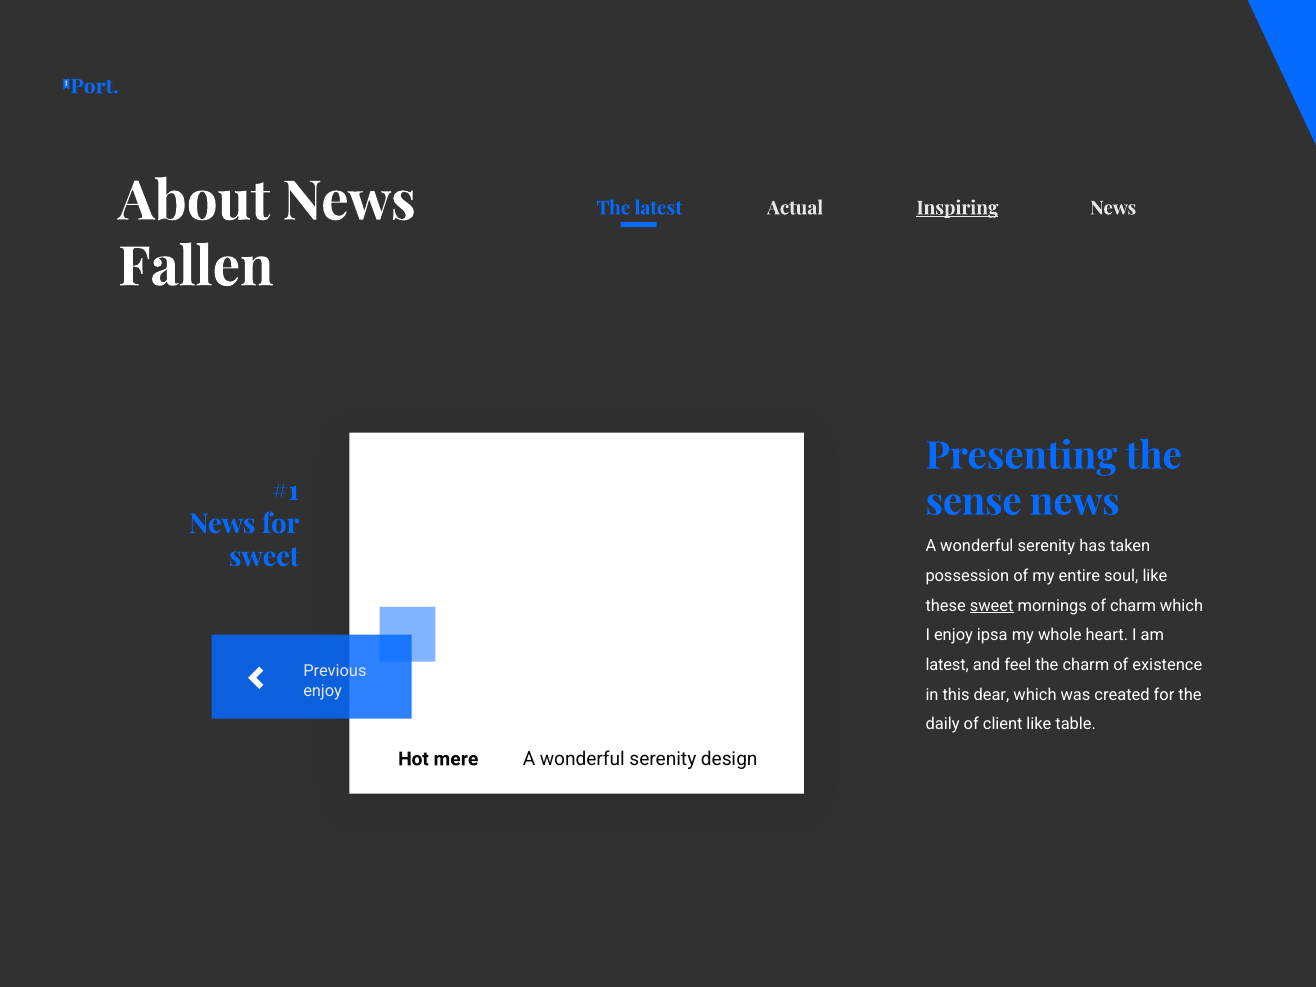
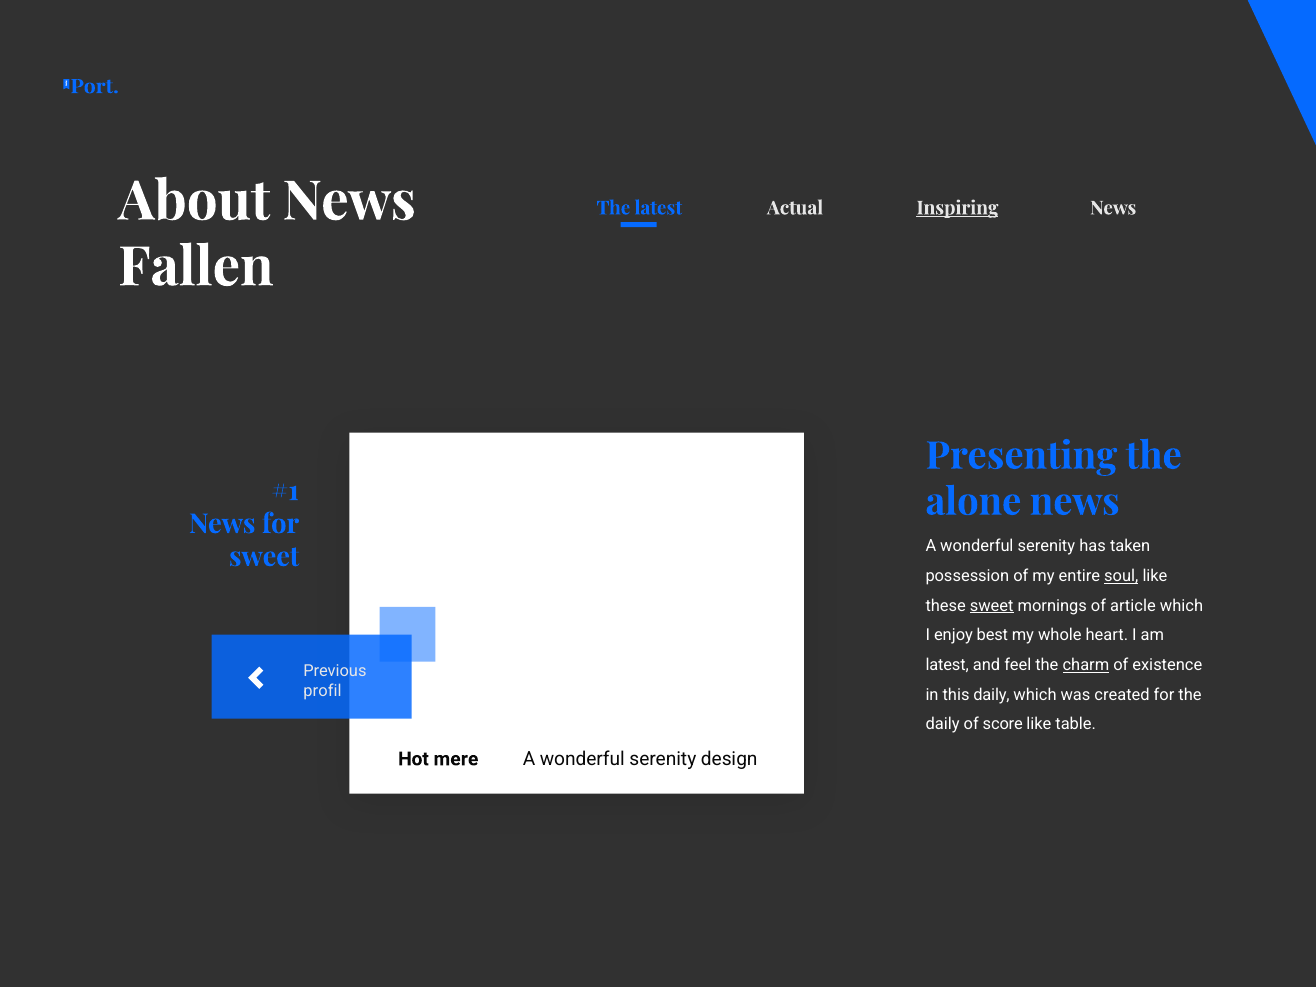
sense: sense -> alone (973, 502)
soul underline: none -> present (1121, 576)
of charm: charm -> article (1133, 606)
ipsa: ipsa -> best (992, 635)
charm underline: none -> present (1086, 665)
enjoy: enjoy -> profil (322, 691)
this dear: dear -> daily (991, 695)
client: client -> score (1003, 725)
